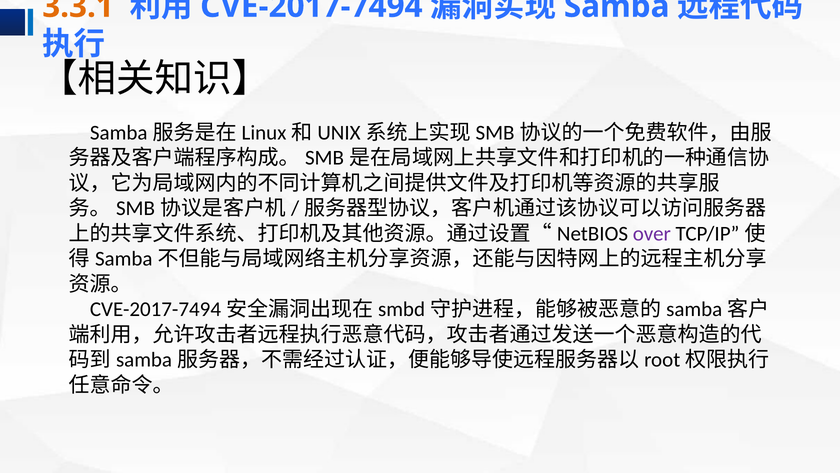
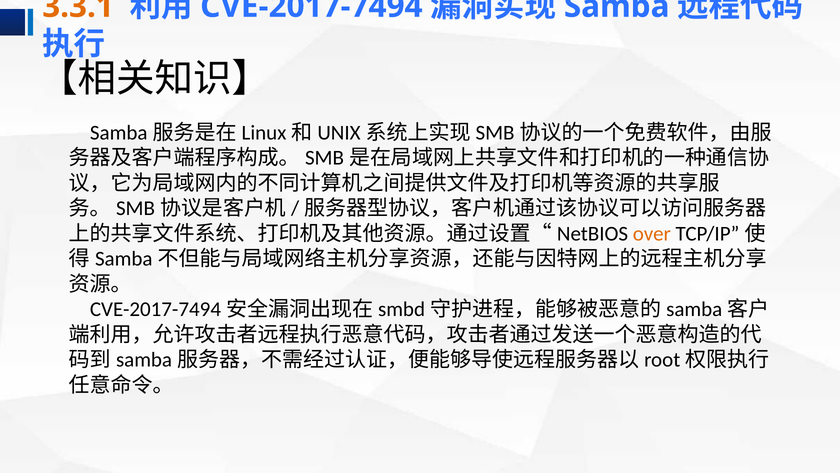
over colour: purple -> orange (652, 233)
